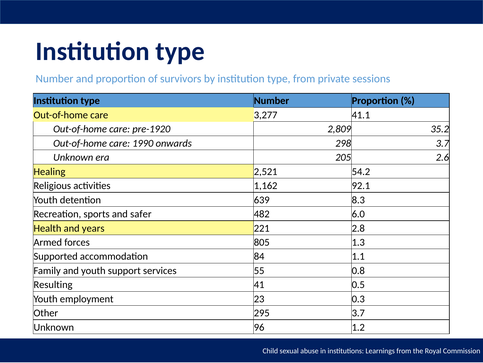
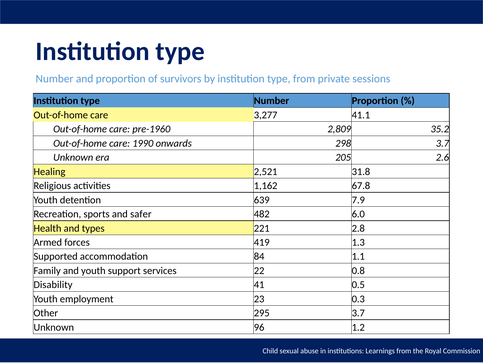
pre-1920: pre-1920 -> pre-1960 (151, 129)
54.2: 54.2 -> 31.8 (361, 171)
92.1: 92.1 -> 67.8 (361, 185)
8.3: 8.3 -> 7.9 (358, 200)
years: years -> types (93, 228)
805: 805 -> 419 (262, 242)
55: 55 -> 22 (259, 270)
Resulting: Resulting -> Disability (53, 284)
